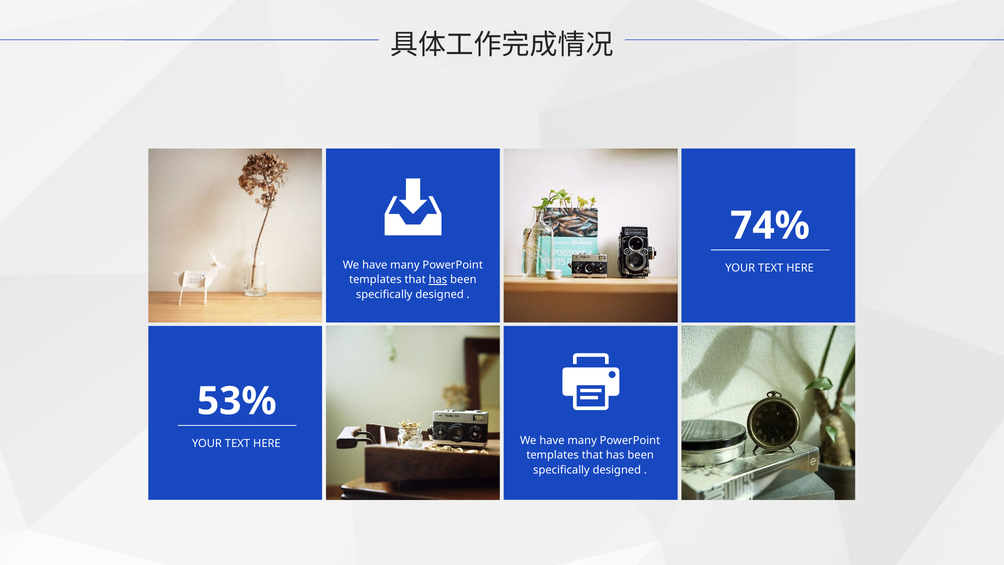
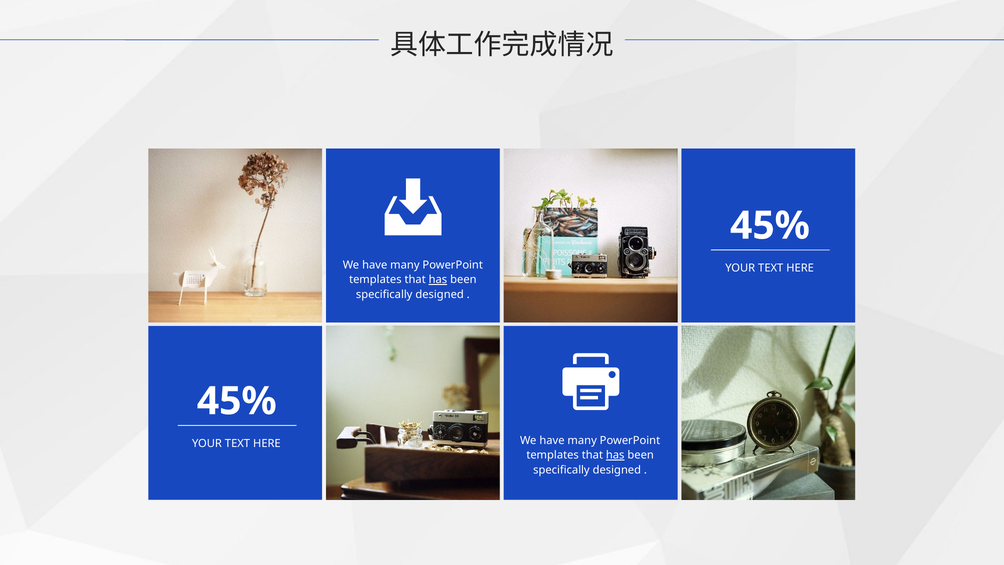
74%: 74% -> 45% (770, 226)
53%: 53% -> 45% (237, 401)
has underline: none -> present (615, 455)
